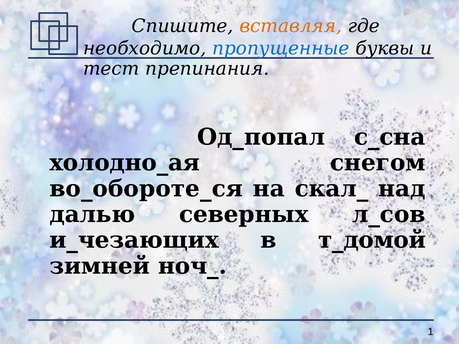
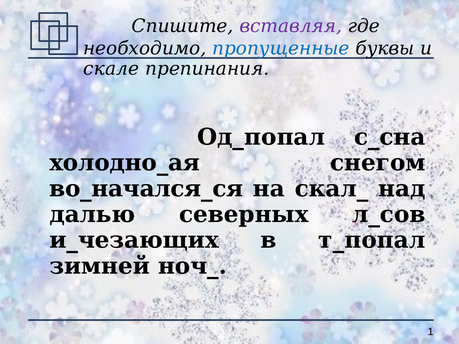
вставляя colour: orange -> purple (291, 26)
тест: тест -> скале (111, 69)
во_обороте_ся: во_обороте_ся -> во_начался_ся (146, 189)
т_домой: т_домой -> т_попал (372, 240)
